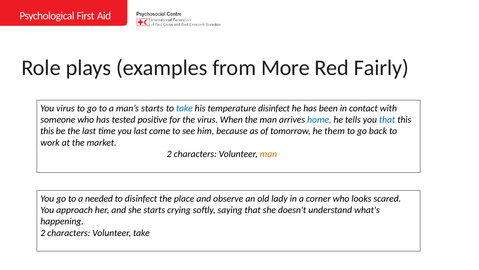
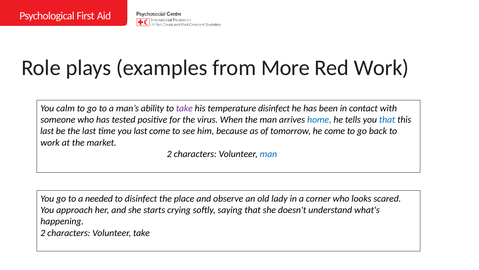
Red Fairly: Fairly -> Work (381, 68)
You virus: virus -> calm (66, 108)
man’s starts: starts -> ability (152, 108)
take colour: blue -> purple (184, 108)
this: this -> last (47, 131)
he them: them -> come (335, 131)
man colour: orange -> blue (268, 154)
